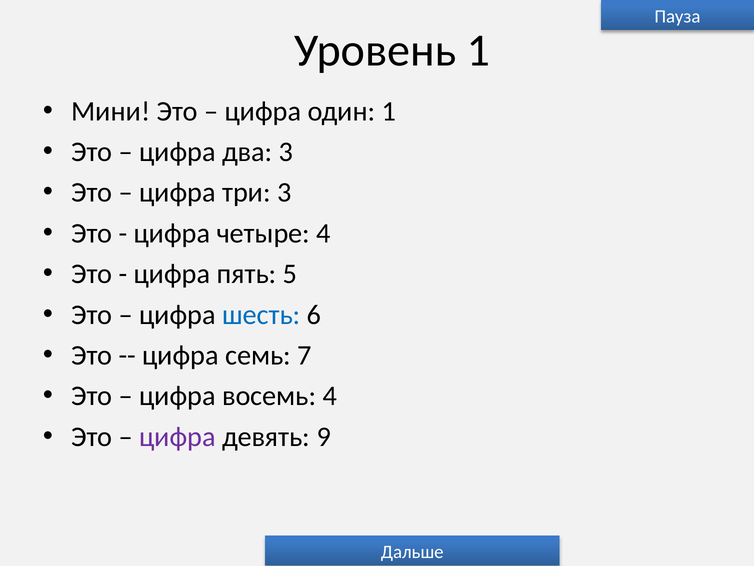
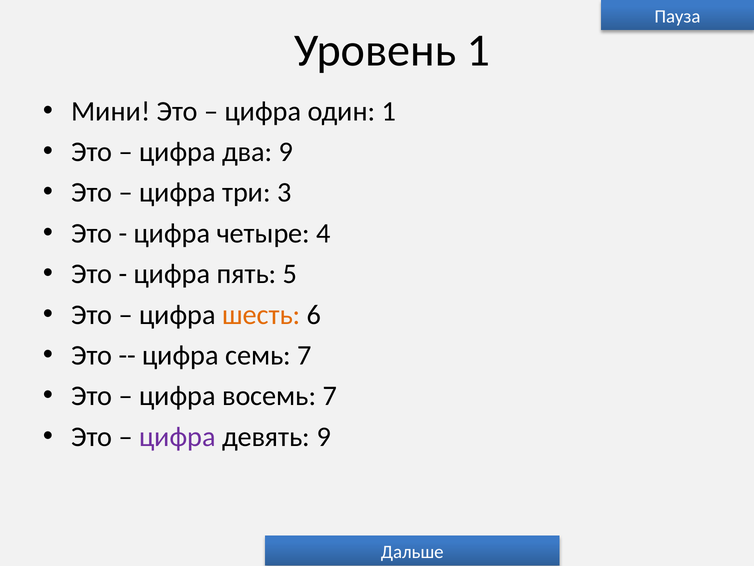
два 3: 3 -> 9 (286, 152)
шесть colour: blue -> orange (261, 314)
восемь 4: 4 -> 7 (330, 396)
